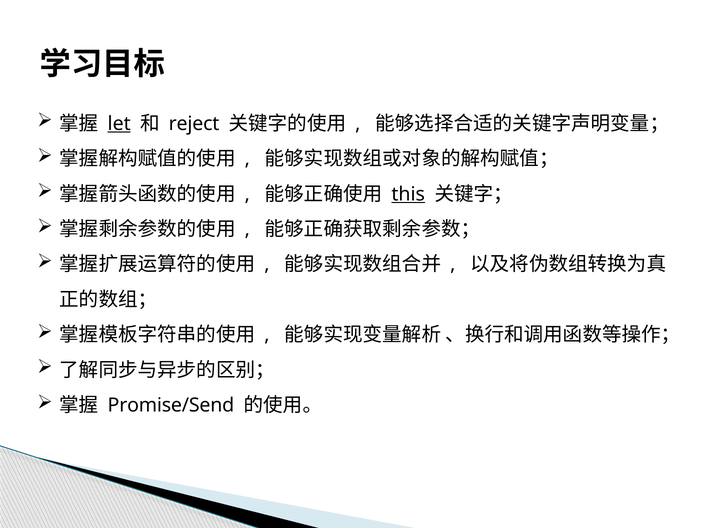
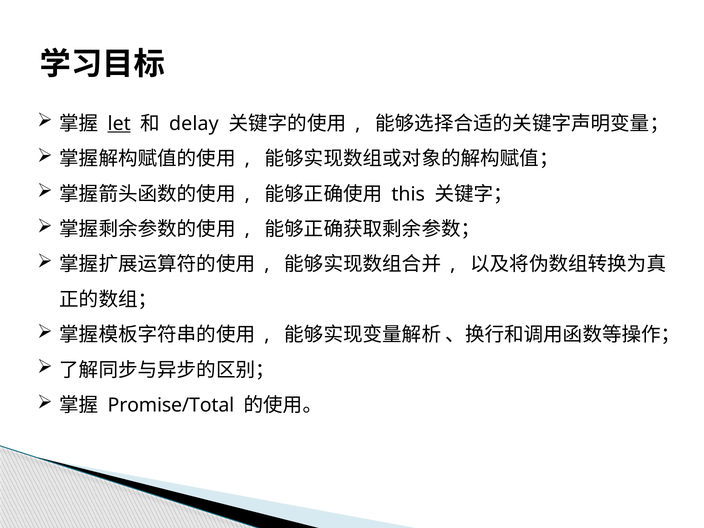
reject: reject -> delay (194, 124)
this underline: present -> none (408, 194)
Promise/Send: Promise/Send -> Promise/Total (171, 405)
